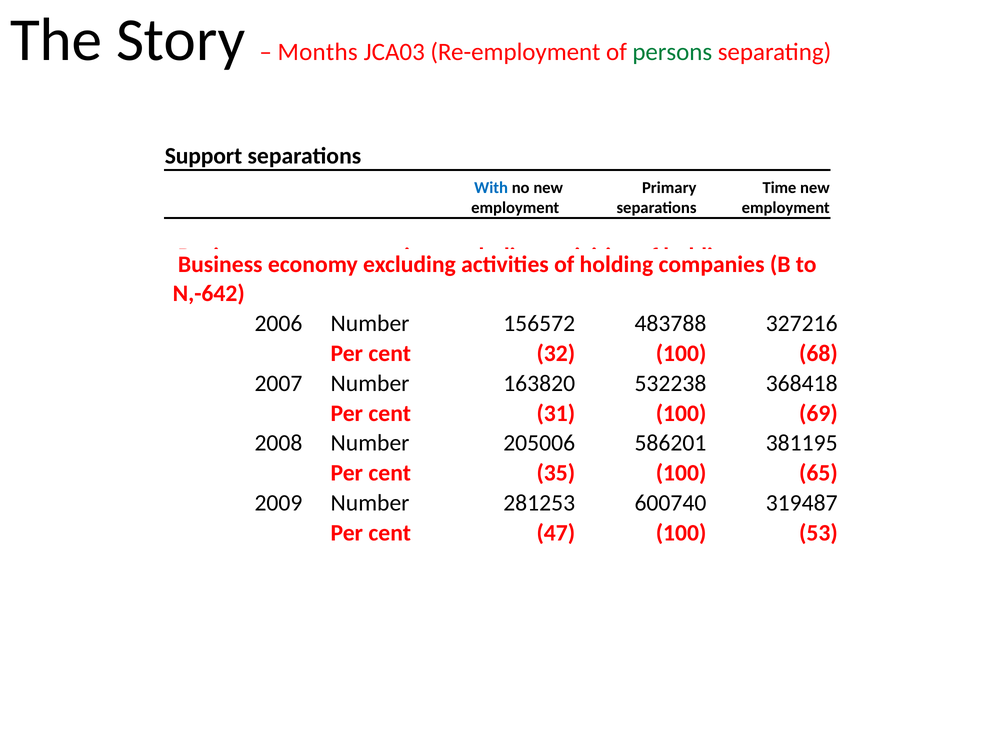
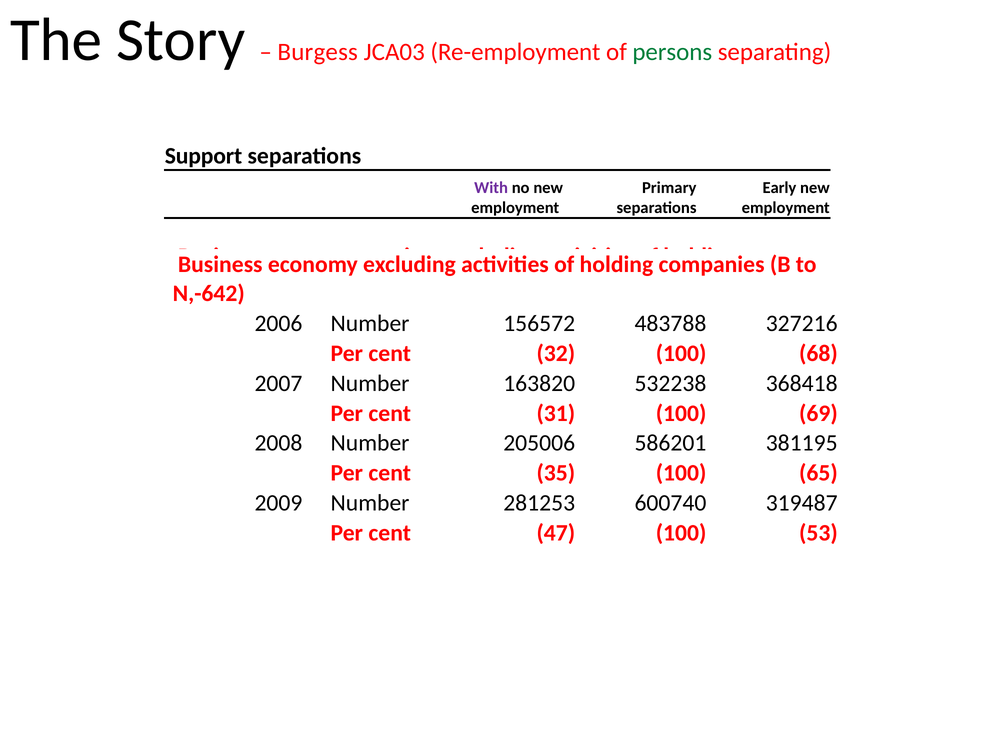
Months: Months -> Burgess (318, 52)
With colour: blue -> purple (491, 188)
Time: Time -> Early (779, 188)
